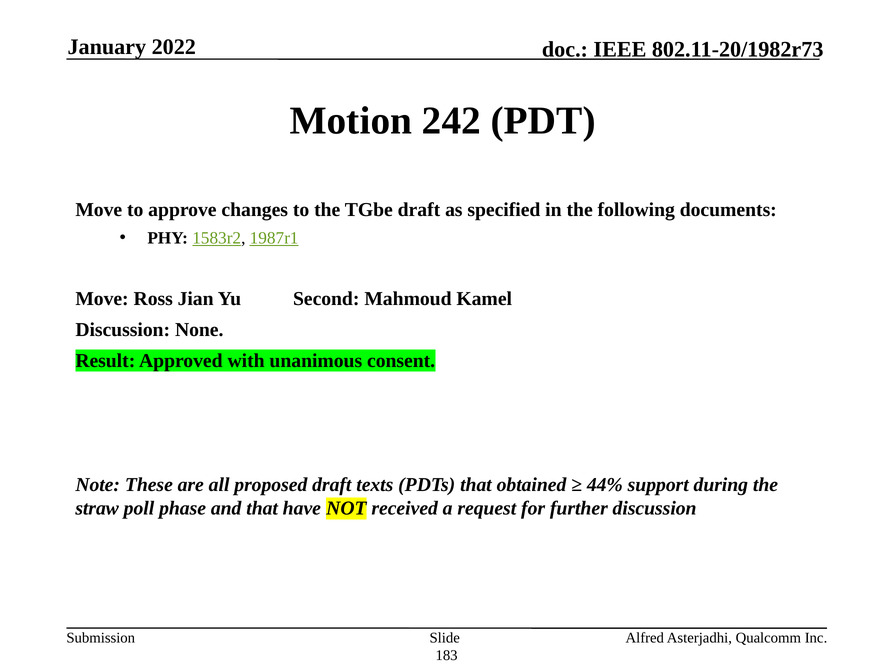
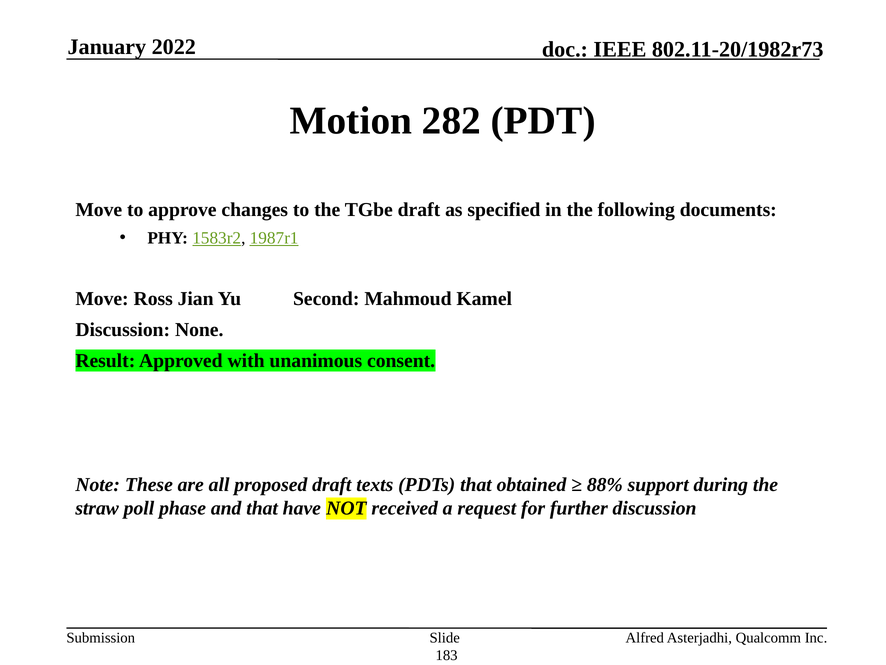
242: 242 -> 282 (451, 121)
44%: 44% -> 88% (605, 485)
